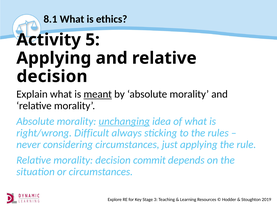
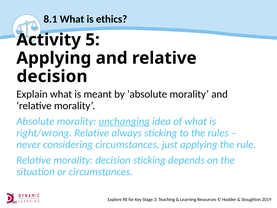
meant underline: present -> none (98, 94)
right/wrong Difficult: Difficult -> Relative (92, 133)
decision commit: commit -> sticking (149, 160)
